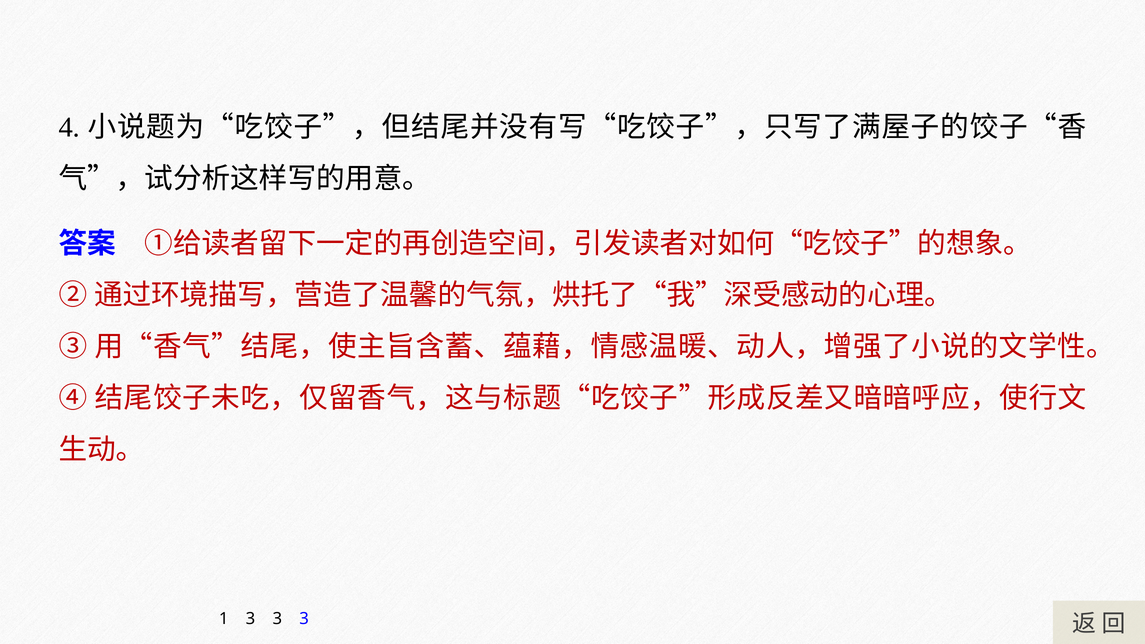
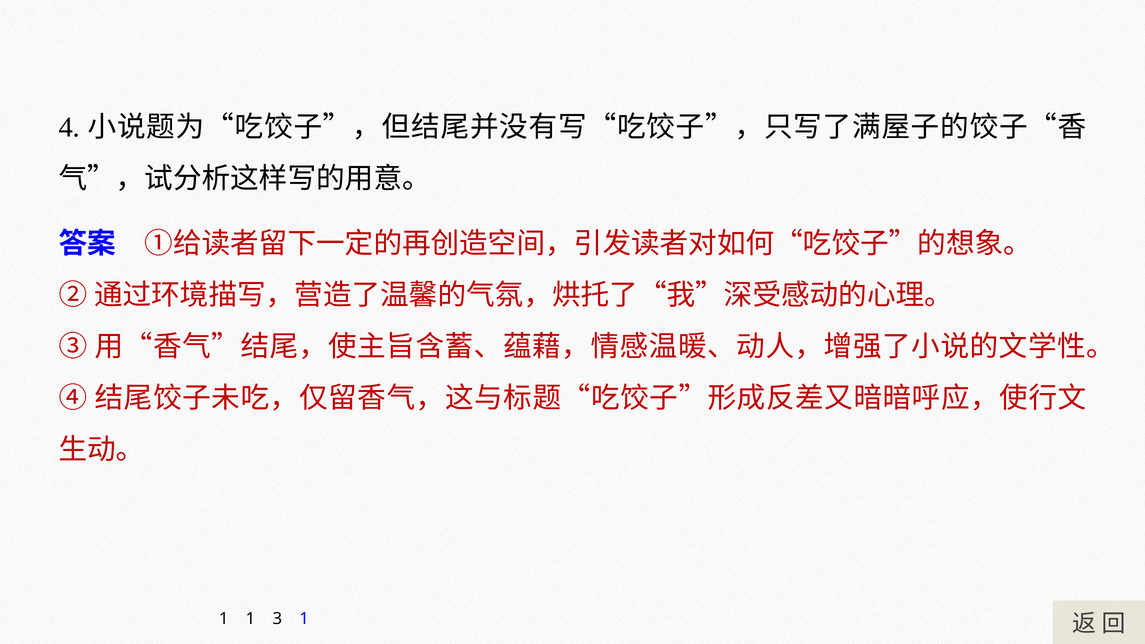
1 3: 3 -> 1 (251, 619)
3: 3 -> 1 (304, 619)
